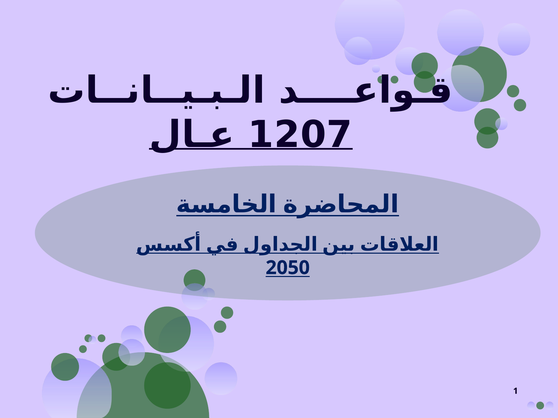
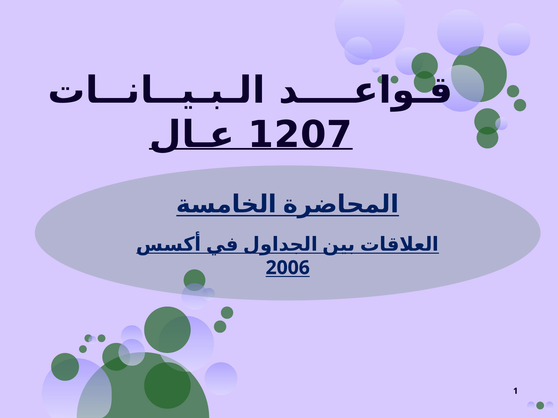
2050: 2050 -> 2006 (288, 268)
